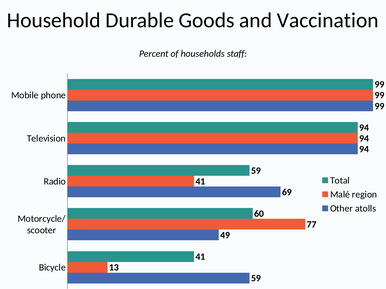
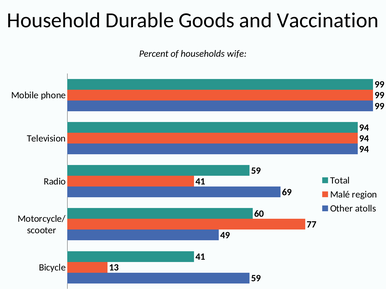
staff: staff -> wife (237, 54)
